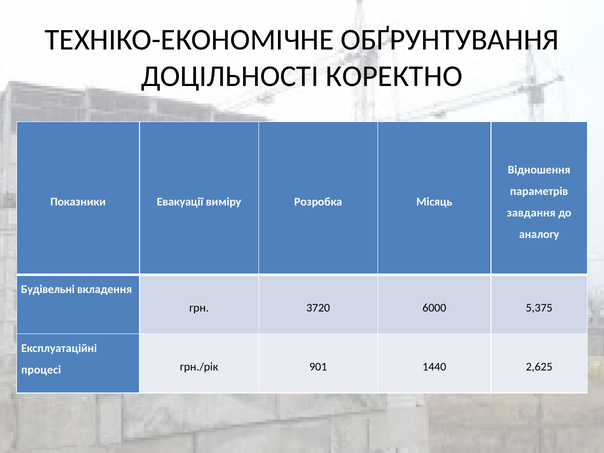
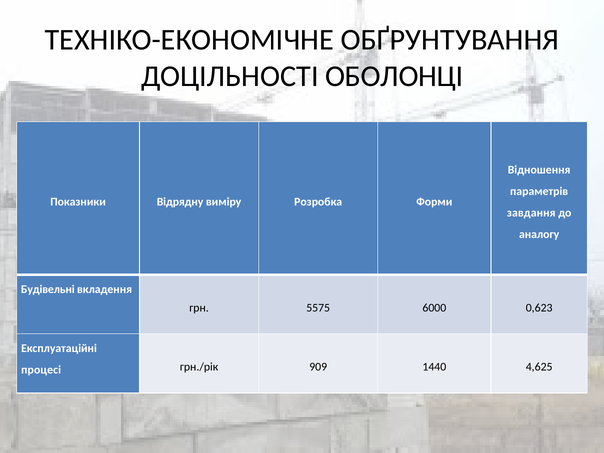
КОРЕКТНО: КОРЕКТНО -> ОБОЛОНЦІ (394, 76)
Евакуації: Евакуації -> Відрядну (180, 202)
Місяць: Місяць -> Форми (434, 202)
3720: 3720 -> 5575 (318, 308)
5,375: 5,375 -> 0,623 (539, 308)
901: 901 -> 909 (318, 367)
2,625: 2,625 -> 4,625 (539, 367)
